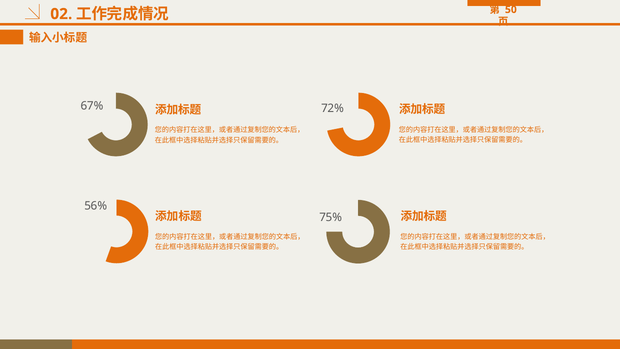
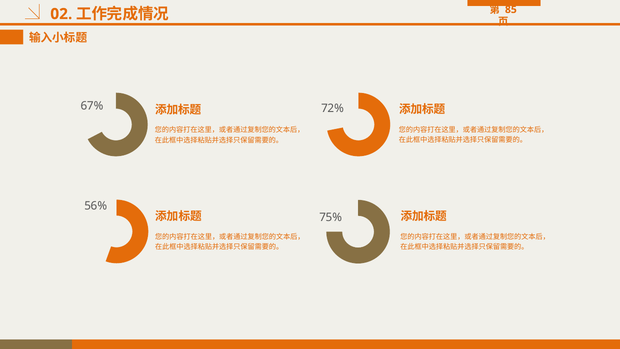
50: 50 -> 85 (511, 10)
